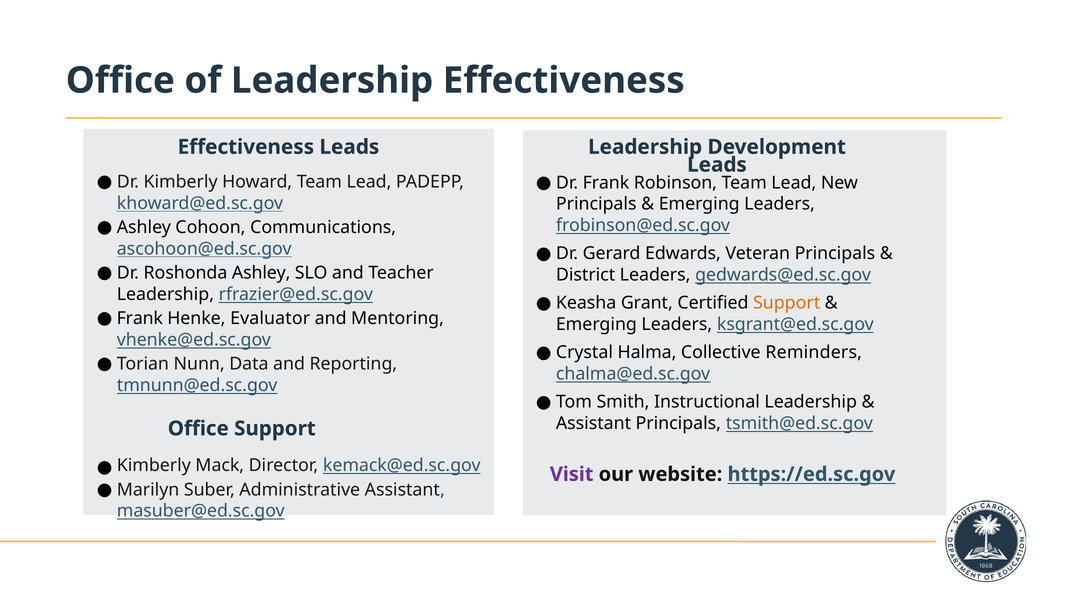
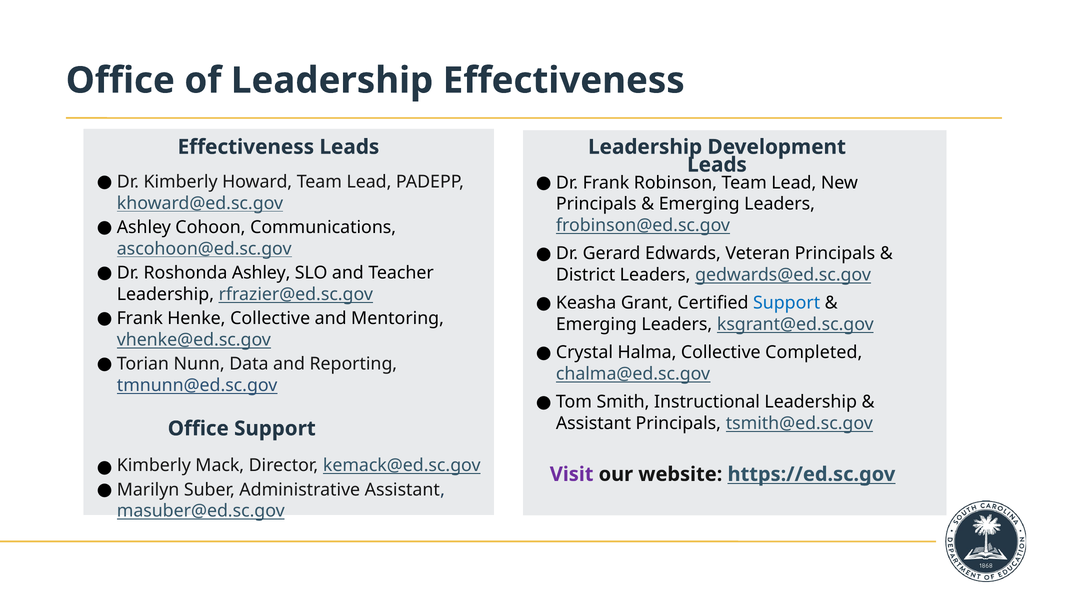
Support colour: orange -> blue (787, 303)
Henke Evaluator: Evaluator -> Collective (270, 318)
Reminders: Reminders -> Completed (814, 352)
